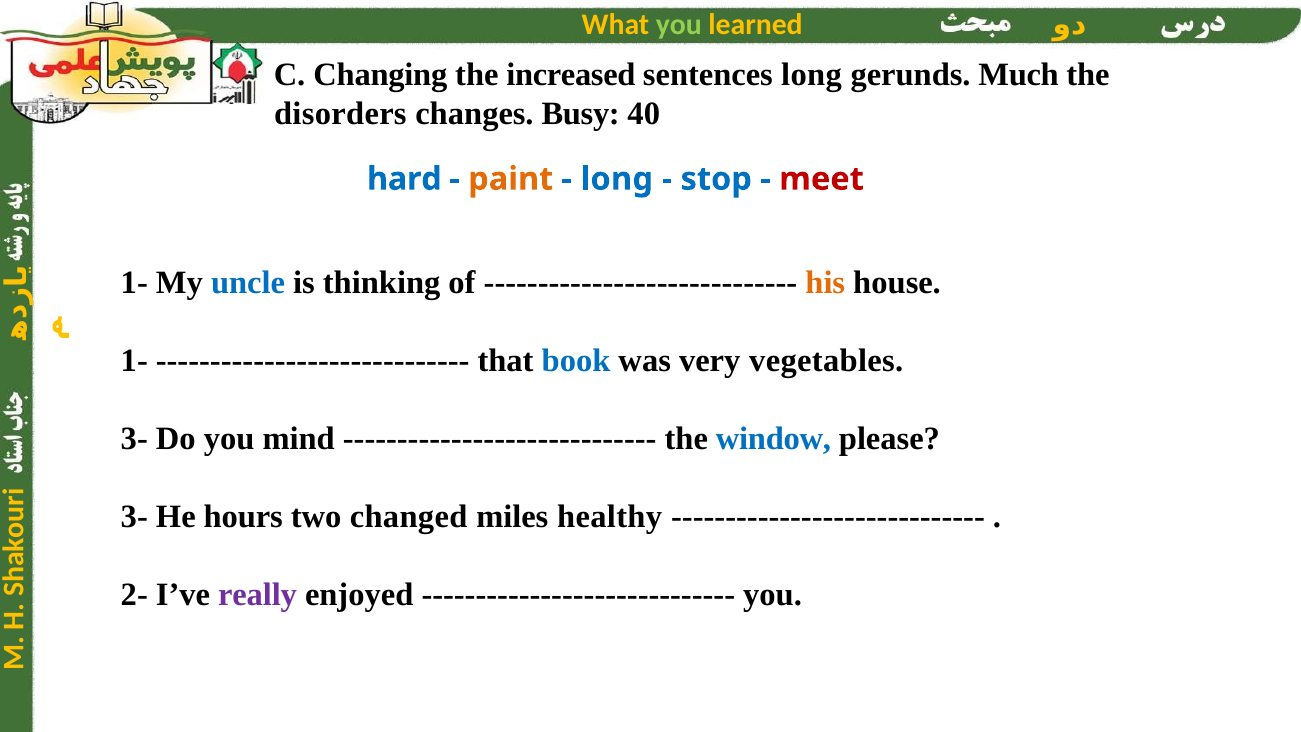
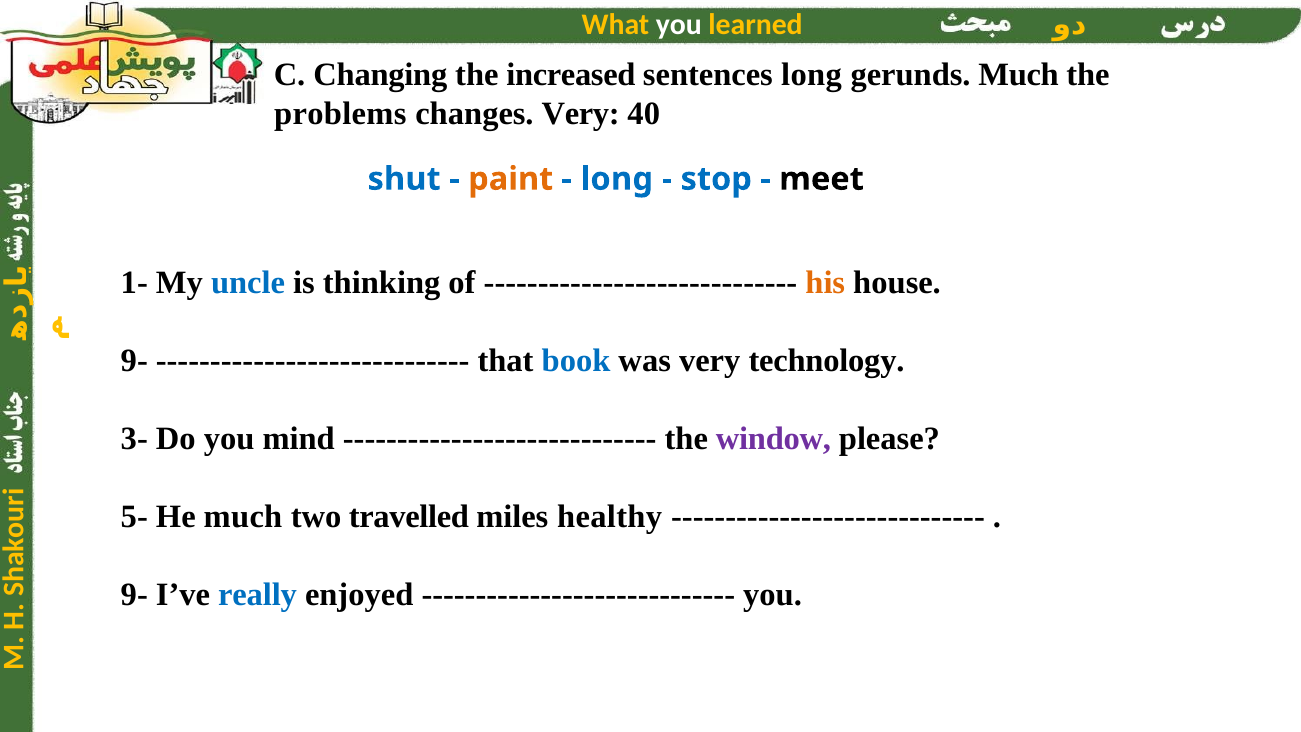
you colour: light green -> white (679, 25)
disorders: disorders -> problems (340, 114)
changes Busy: Busy -> Very (581, 114)
hard: hard -> shut (404, 179)
meet colour: red -> black (821, 179)
1-: 1- -> 9- (134, 361)
vegetables: vegetables -> technology (827, 361)
window colour: blue -> purple (773, 439)
3-: 3- -> 5- (134, 517)
He hours: hours -> much (243, 517)
changed: changed -> travelled (409, 517)
2-: 2- -> 9- (134, 595)
really colour: purple -> blue (258, 595)
